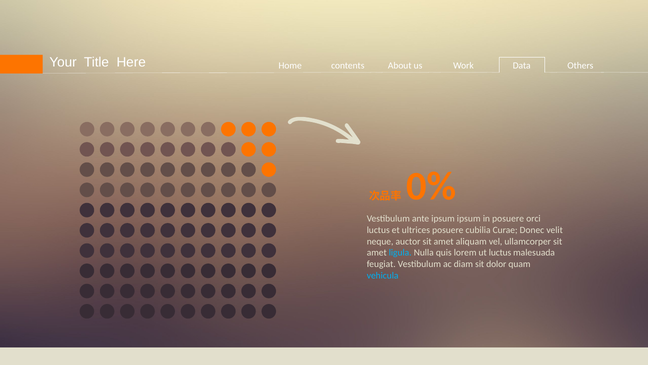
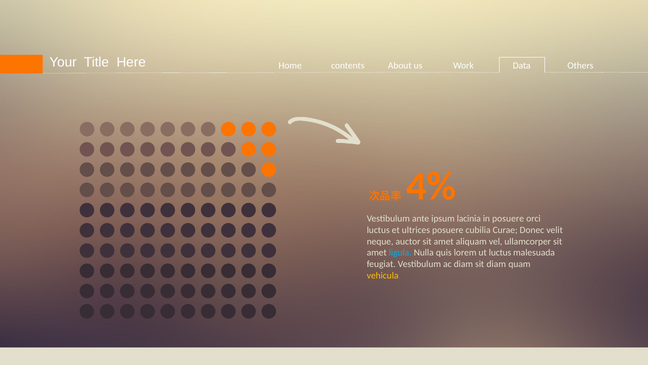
0%: 0% -> 4% (431, 186)
ipsum ipsum: ipsum -> lacinia (469, 218)
sit dolor: dolor -> diam (496, 264)
vehicula colour: light blue -> yellow (383, 275)
